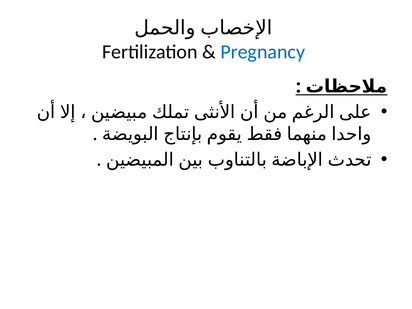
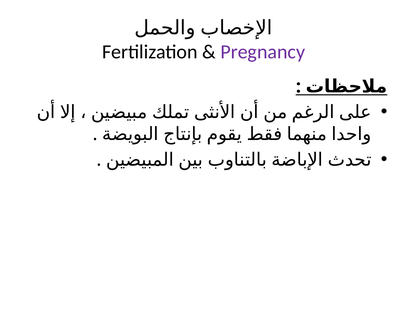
Pregnancy colour: blue -> purple (263, 52)
